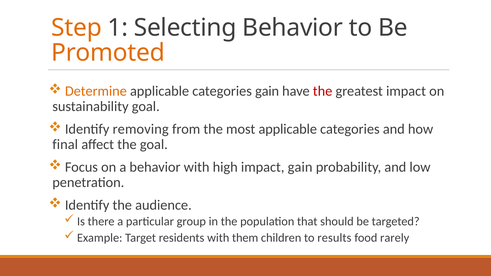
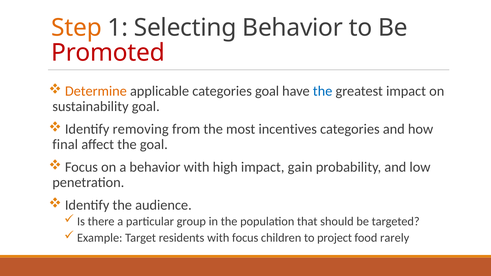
Promoted colour: orange -> red (108, 53)
categories gain: gain -> goal (267, 91)
the colour: red -> blue (323, 91)
most applicable: applicable -> incentives (288, 129)
with them: them -> focus (245, 238)
results: results -> project (335, 238)
